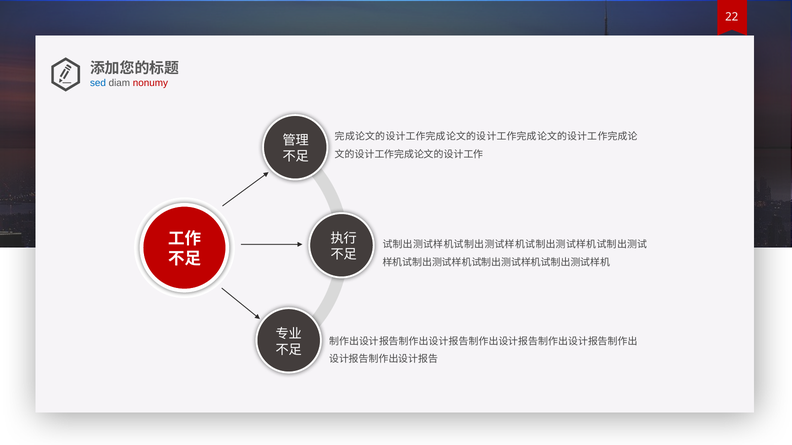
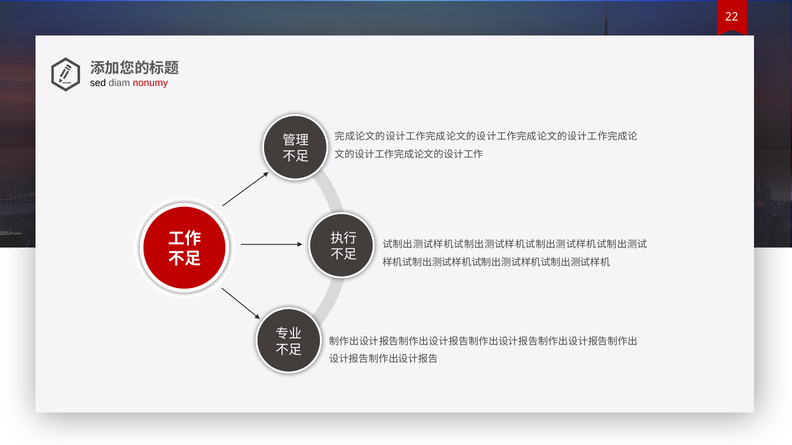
sed colour: blue -> black (98, 83)
